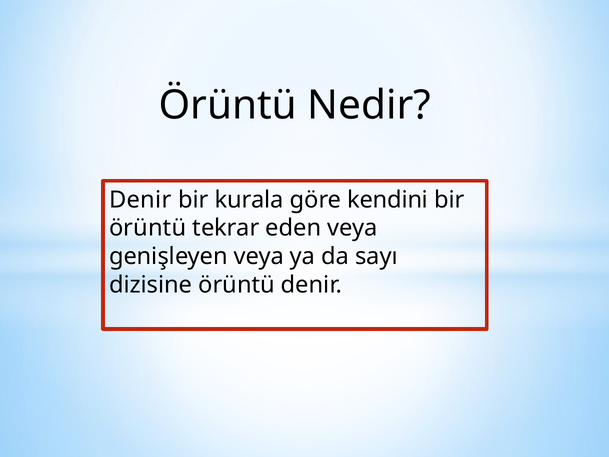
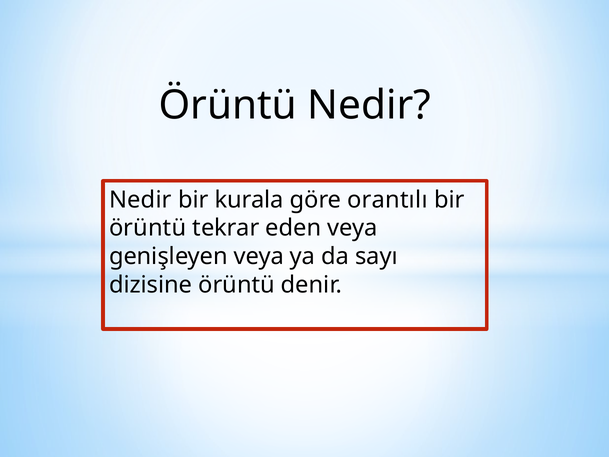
Denir: Denir -> Nedir (140, 200)
kendini: kendini -> orantılı (388, 200)
